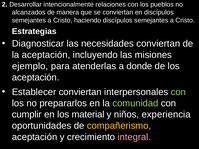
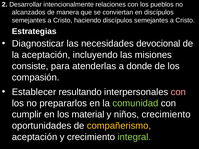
necesidades conviertan: conviertan -> devocional (158, 44)
ejemplo: ejemplo -> consiste (30, 66)
aceptación: aceptación -> compasión (36, 78)
Establecer conviertan: conviertan -> resultando (80, 92)
con colour: light green -> pink (178, 92)
niños experiencia: experiencia -> crecimiento (166, 115)
integral colour: pink -> light green (134, 137)
